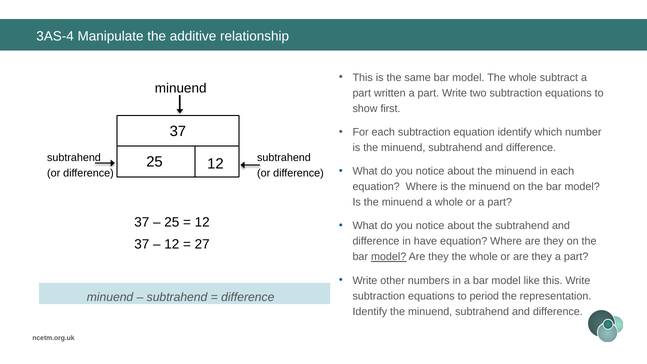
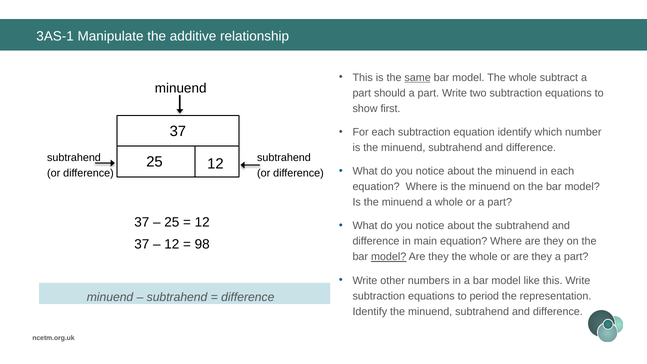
3AS-4: 3AS-4 -> 3AS-1 (55, 36)
same underline: none -> present (418, 77)
written: written -> should (390, 93)
have: have -> main (425, 241)
27: 27 -> 98 (202, 244)
